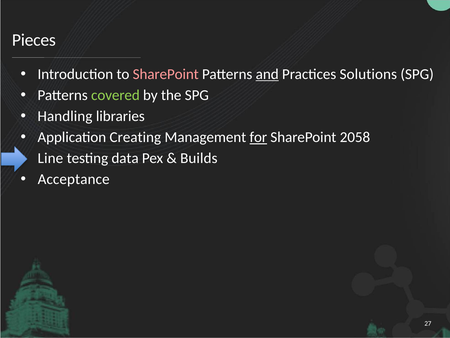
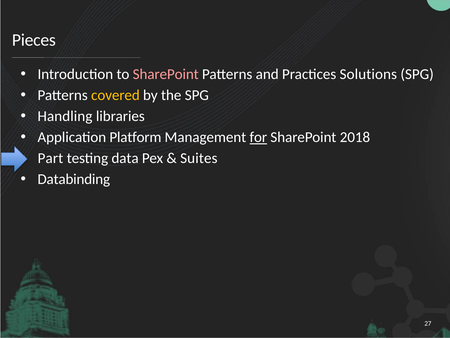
and underline: present -> none (267, 74)
covered colour: light green -> yellow (115, 95)
Creating: Creating -> Platform (135, 137)
2058: 2058 -> 2018 (355, 137)
Line: Line -> Part (50, 158)
Builds: Builds -> Suites (199, 158)
Acceptance: Acceptance -> Databinding (74, 179)
